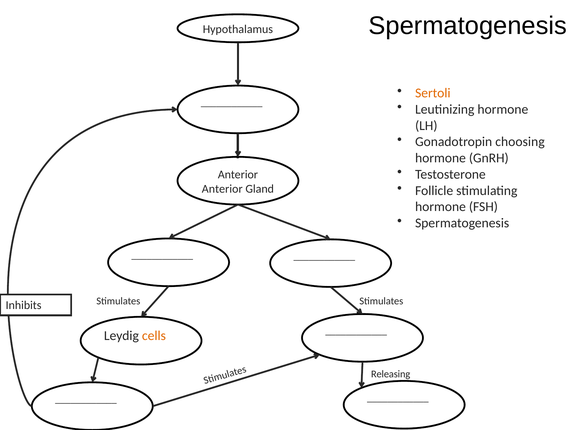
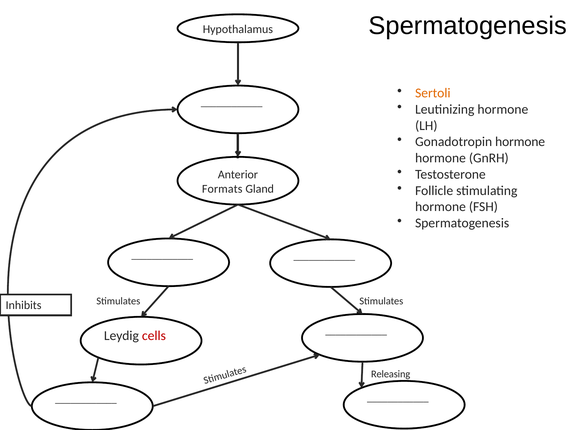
Gonadotropin choosing: choosing -> hormone (520, 142)
Anterior: Anterior -> Formats (222, 189)
cells colour: orange -> red (154, 335)
